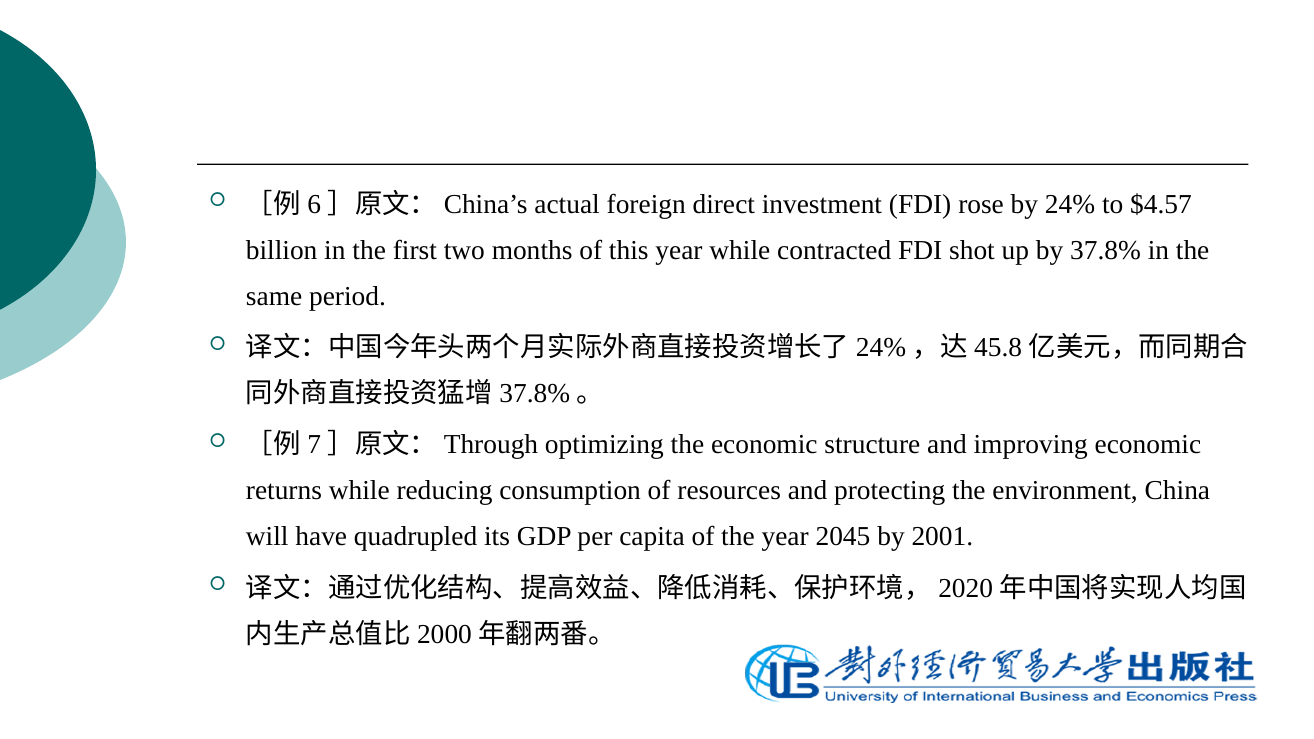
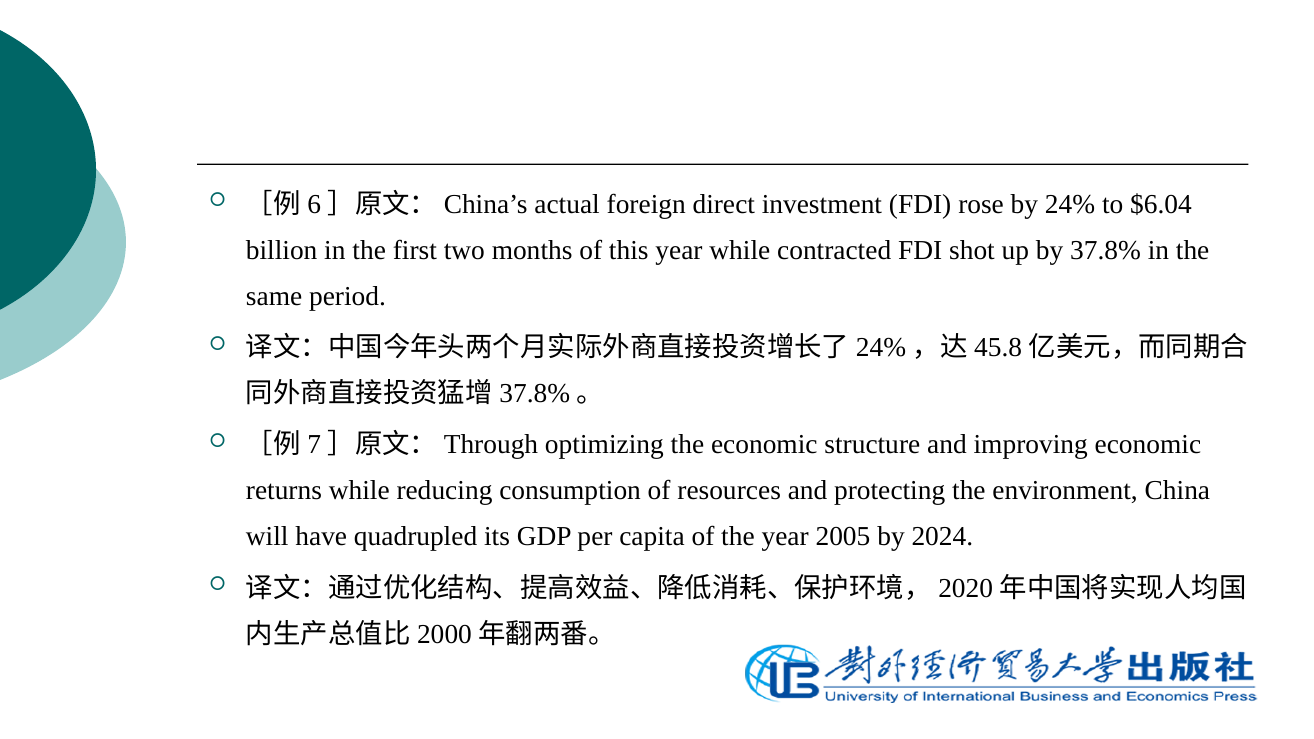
$4.57: $4.57 -> $6.04 (1161, 204)
2045: 2045 -> 2005 (843, 537)
2001: 2001 -> 2024 (942, 537)
